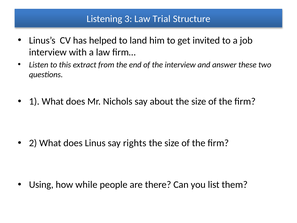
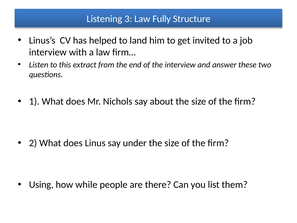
Trial: Trial -> Fully (162, 19)
rights: rights -> under (135, 143)
